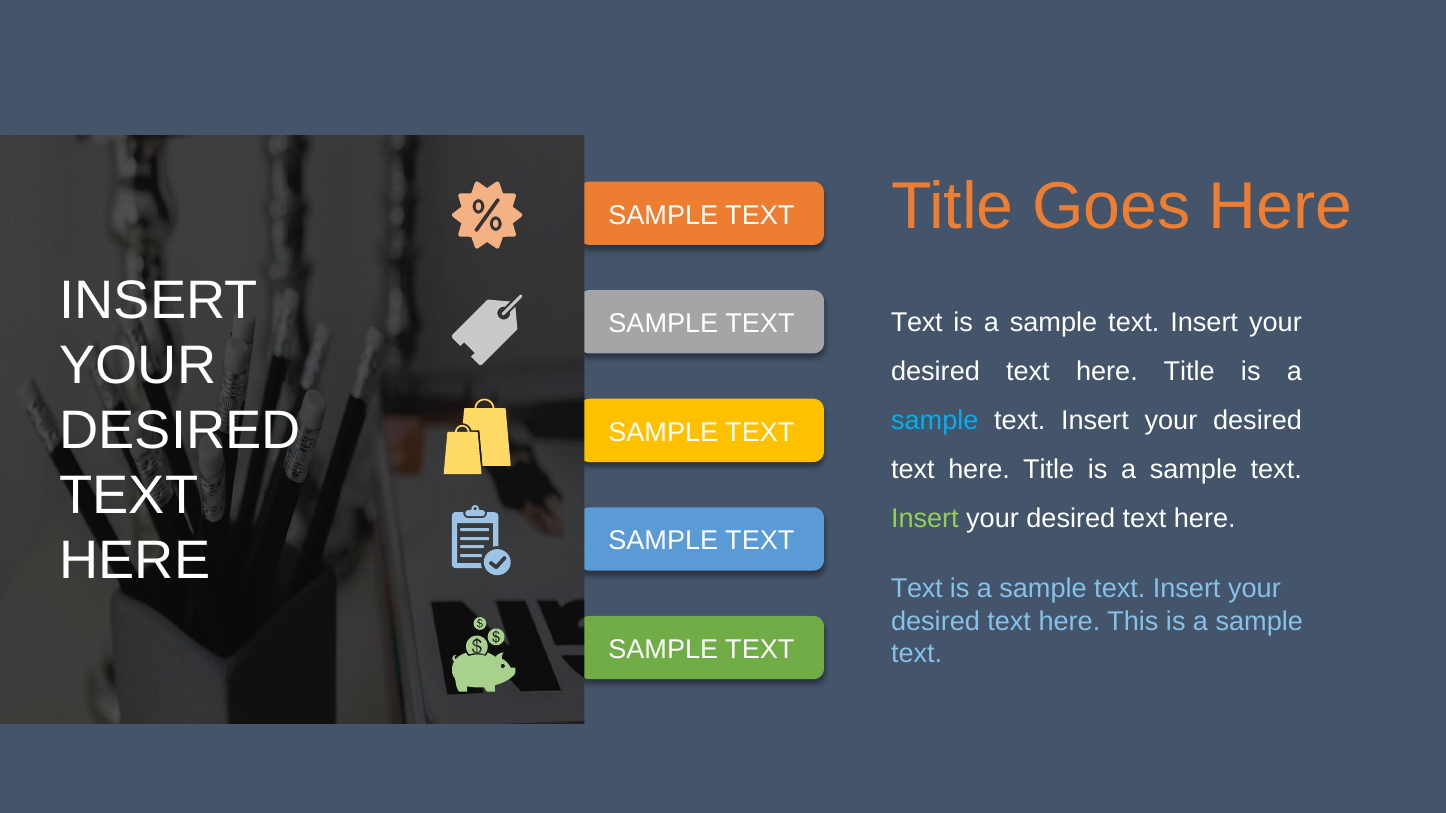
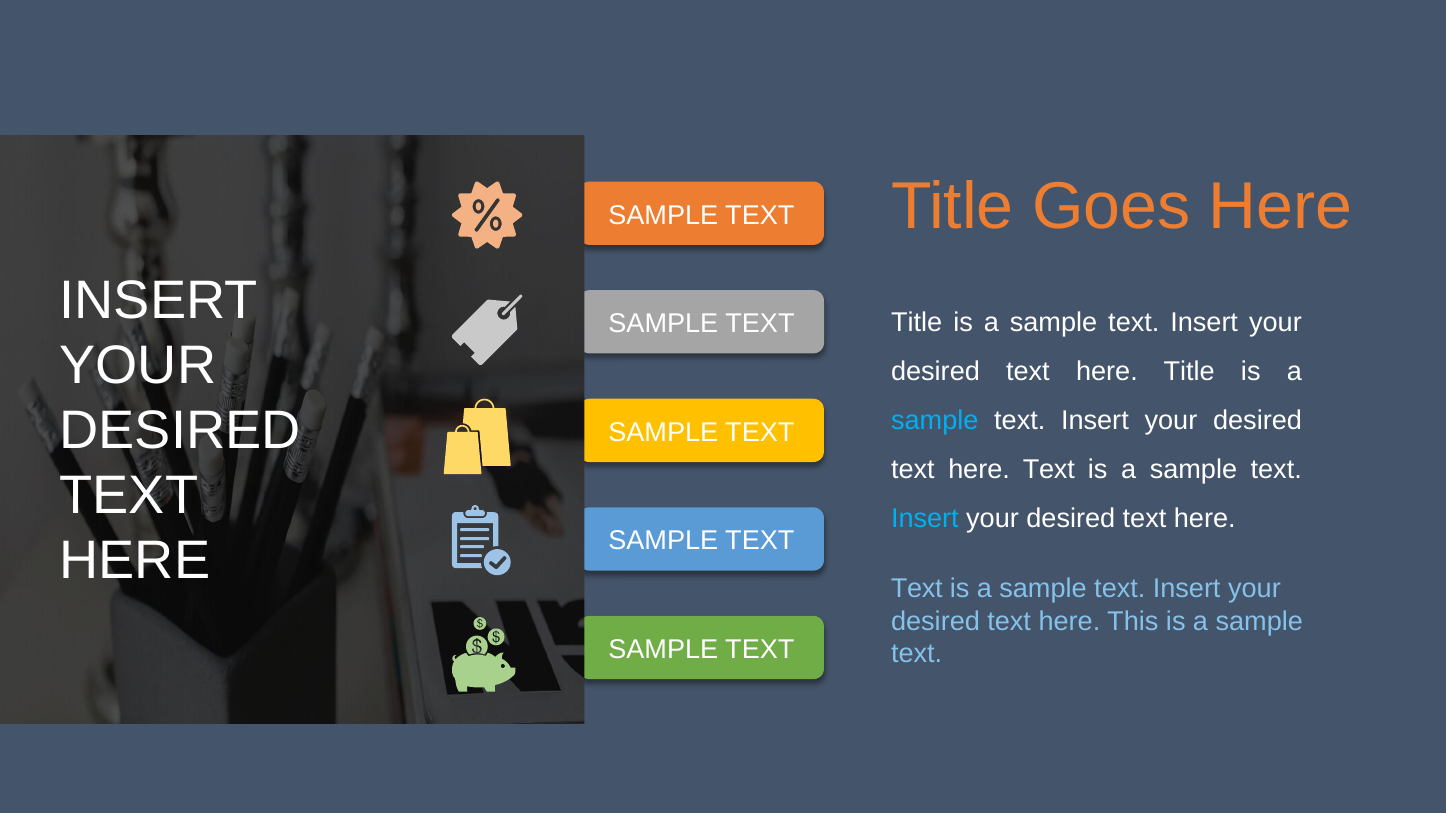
Text: Text -> Title (917, 323)
Title: Title -> Text (1049, 470)
Insert colour: light green -> light blue (925, 518)
